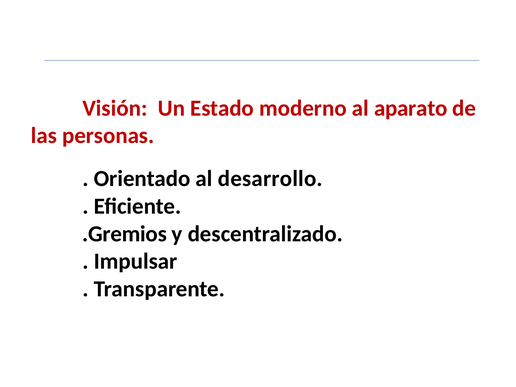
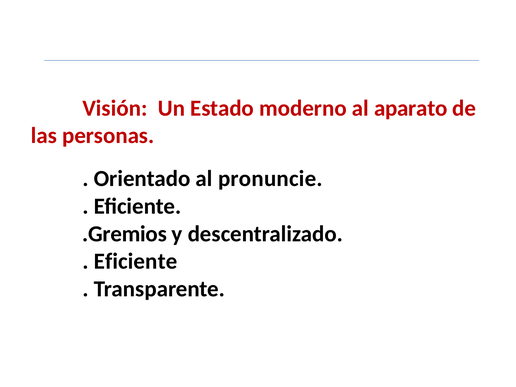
desarrollo: desarrollo -> pronuncie (270, 179)
Impulsar: Impulsar -> Eficiente (136, 261)
